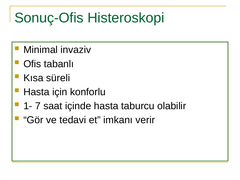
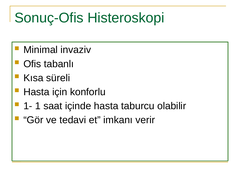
7: 7 -> 1 (38, 106)
